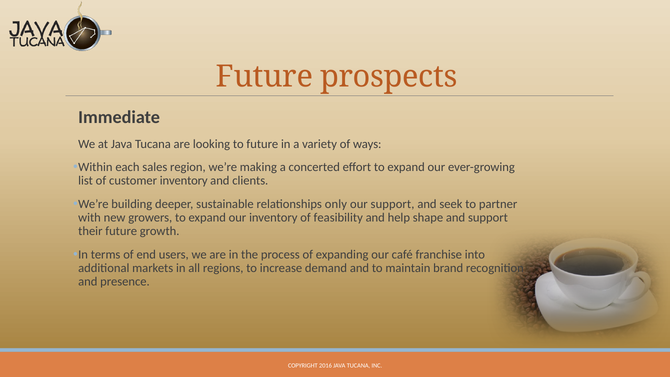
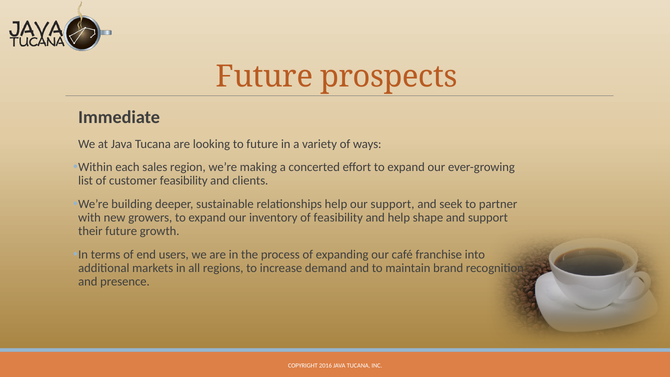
customer inventory: inventory -> feasibility (184, 181)
relationships only: only -> help (336, 204)
